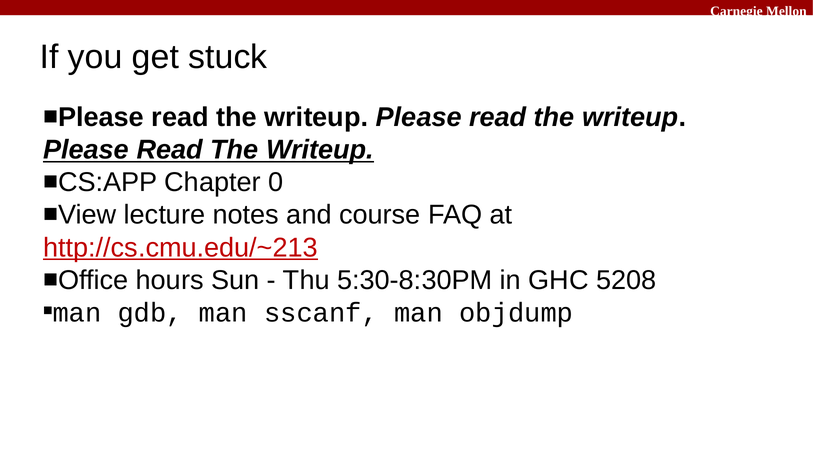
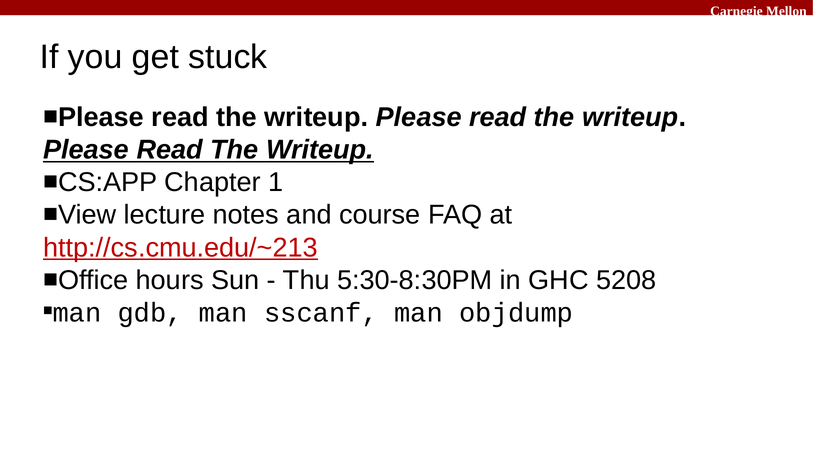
0: 0 -> 1 (276, 182)
